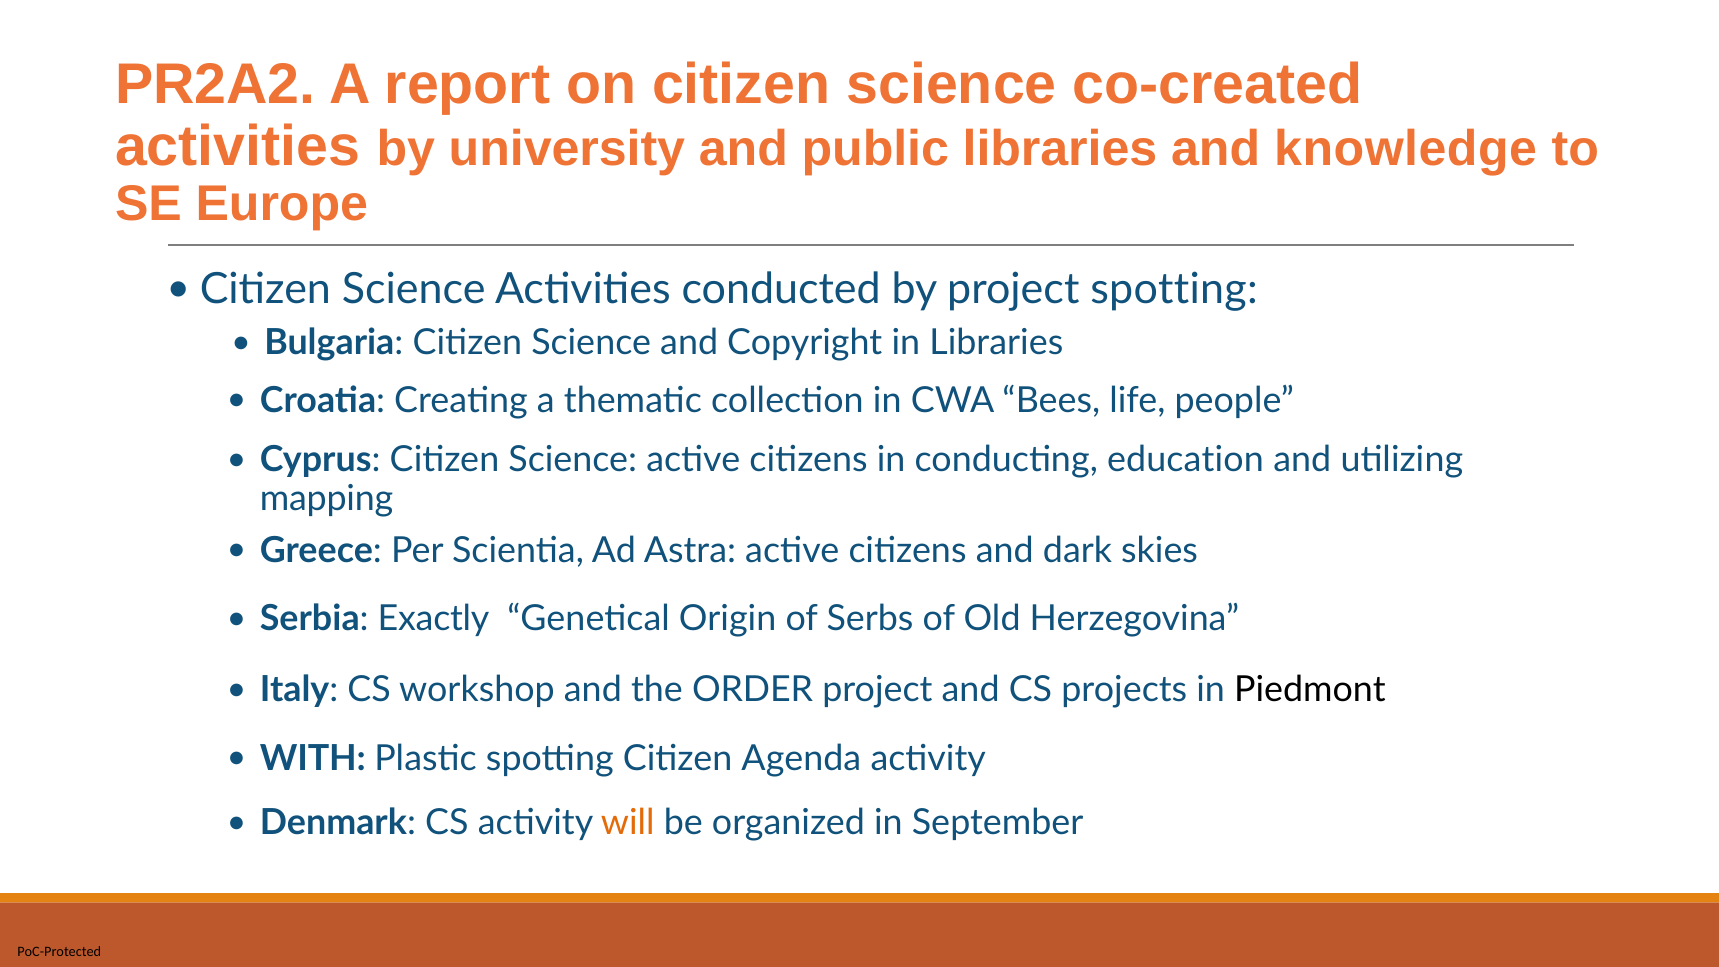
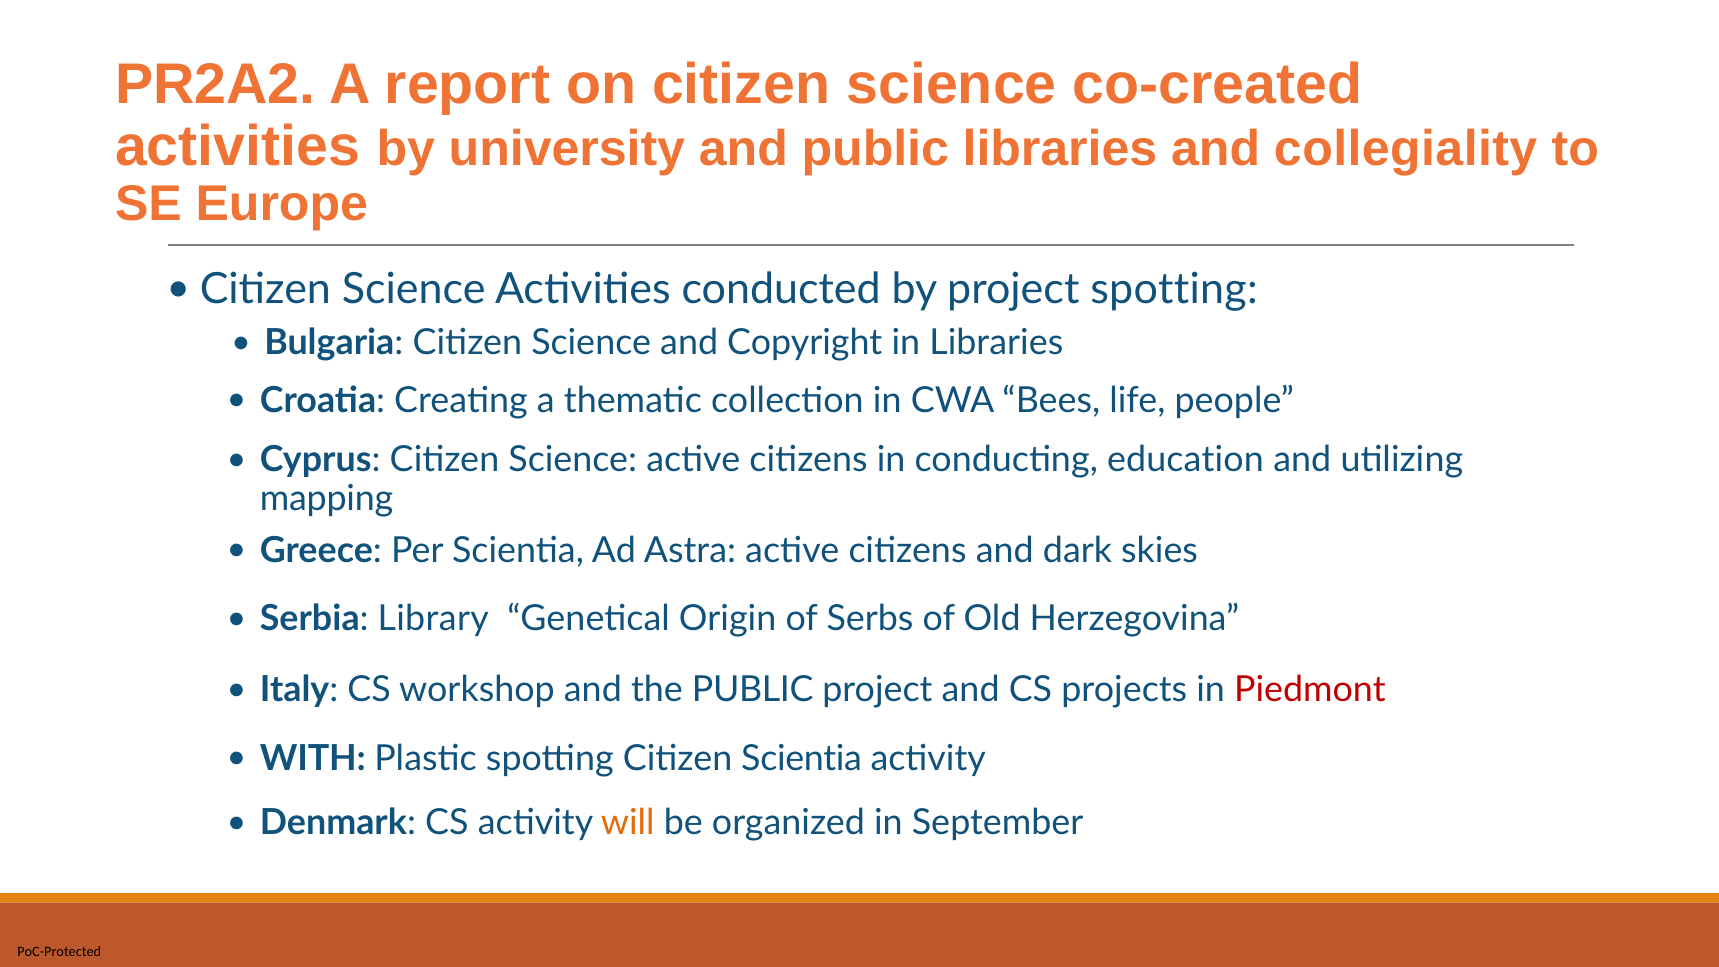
knowledge: knowledge -> collegiality (1406, 149)
Exactly: Exactly -> Library (433, 619)
the ORDER: ORDER -> PUBLIC (753, 690)
Piedmont colour: black -> red (1310, 690)
Citizen Agenda: Agenda -> Scientia (802, 759)
